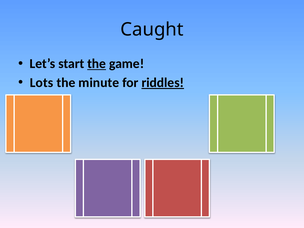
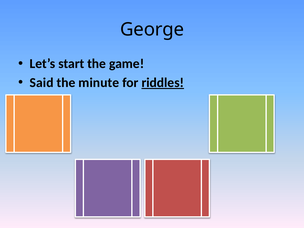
Caught: Caught -> George (152, 29)
the underline: present -> none (97, 64)
Lots: Lots -> Said (42, 83)
